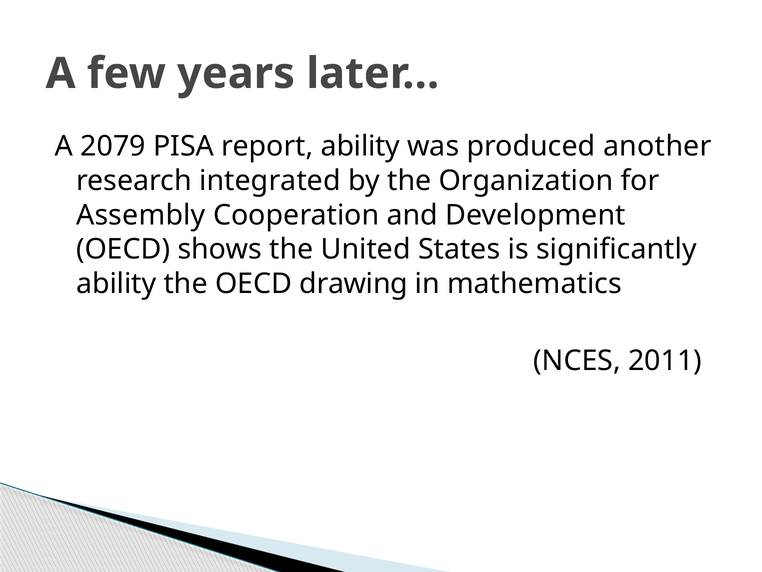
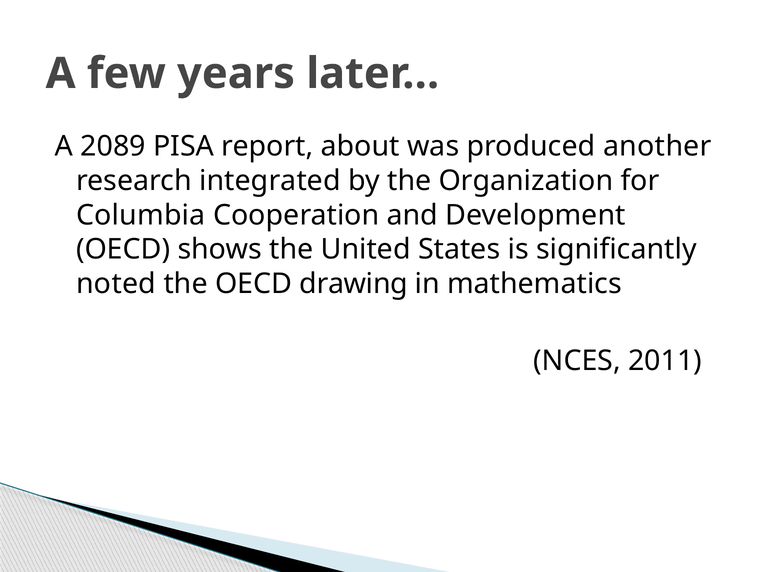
2079: 2079 -> 2089 (113, 146)
report ability: ability -> about (360, 146)
Assembly: Assembly -> Columbia (141, 215)
ability: ability -> noted (116, 284)
